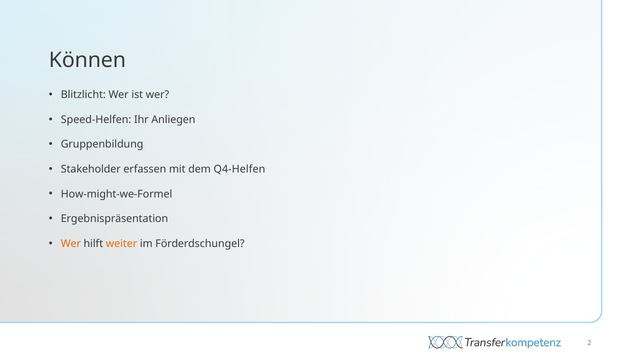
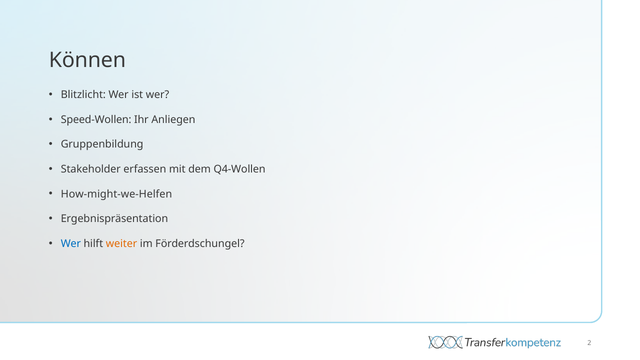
Speed-Helfen: Speed-Helfen -> Speed-Wollen (96, 120)
Q4-Helfen: Q4-Helfen -> Q4-Wollen (239, 169)
How-might-we-Formel: How-might-we-Formel -> How-might-we-Helfen (116, 194)
Wer colour: orange -> blue (71, 244)
